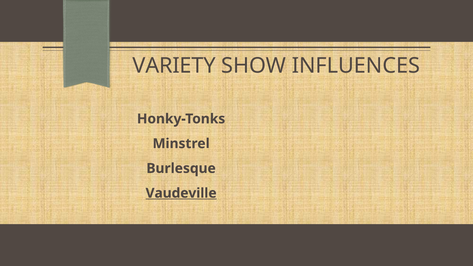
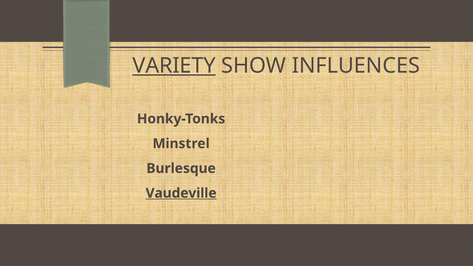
VARIETY underline: none -> present (174, 66)
